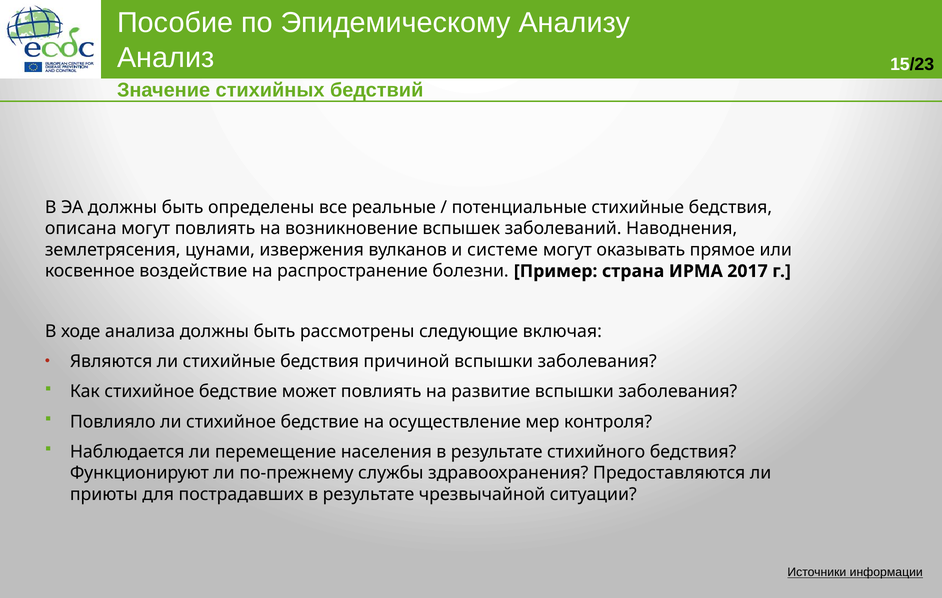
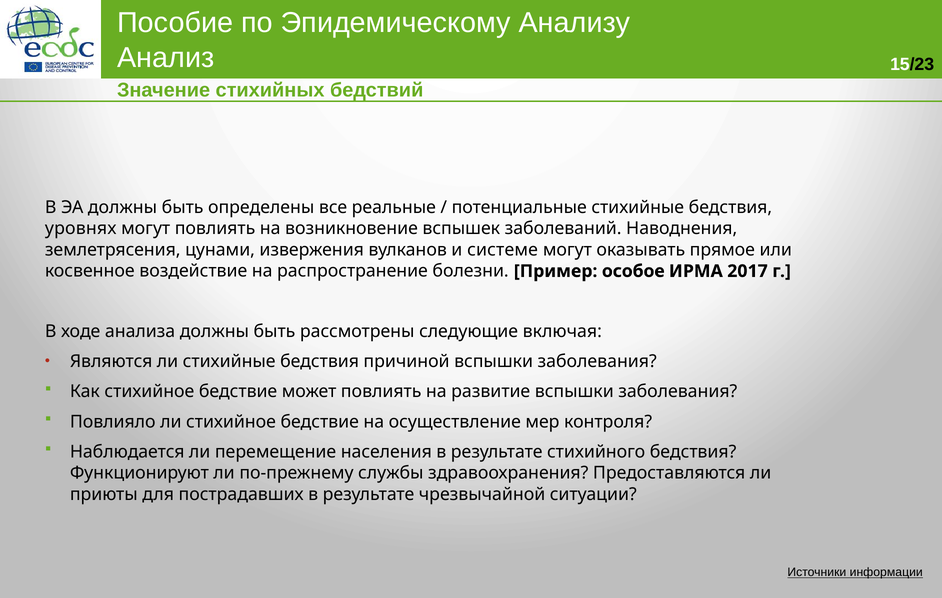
описана: описана -> уровнях (81, 229)
страна: страна -> особое (633, 271)
